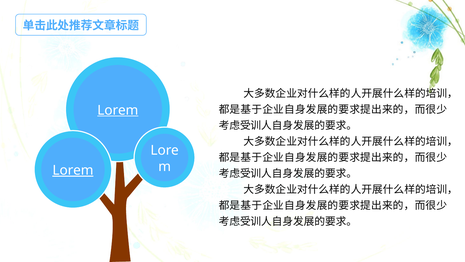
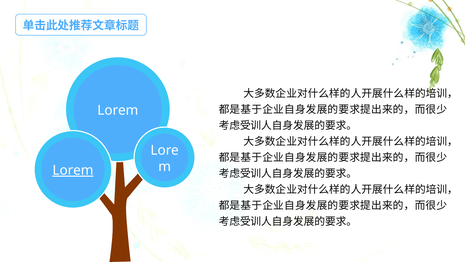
Lorem underline: present -> none (118, 110)
